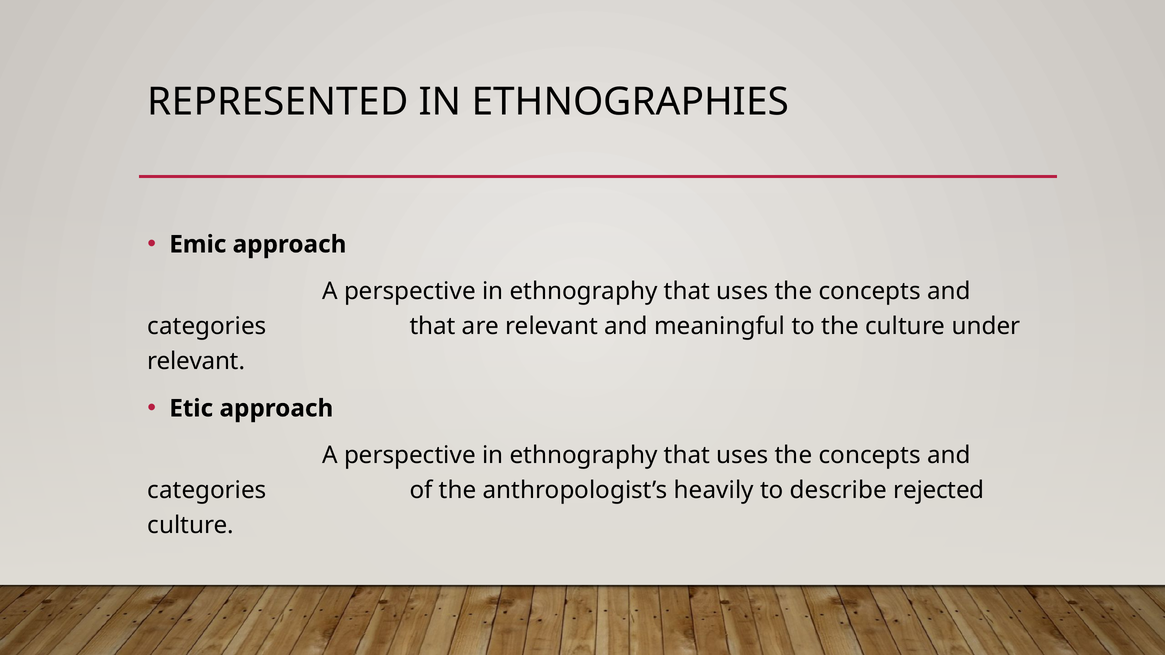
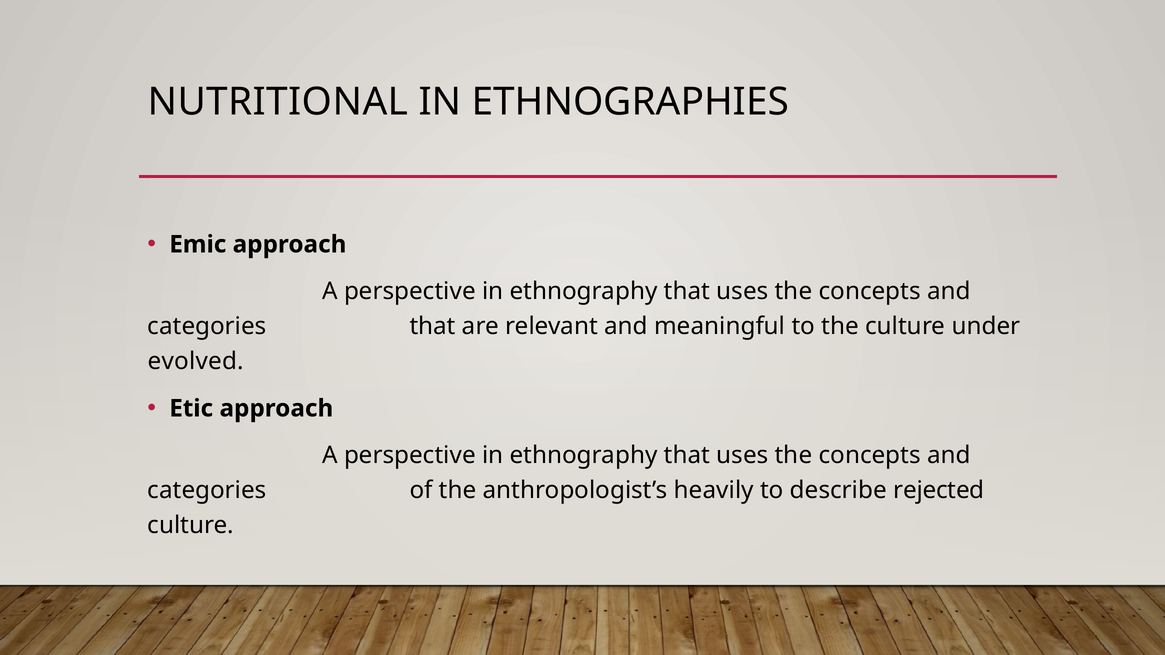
REPRESENTED: REPRESENTED -> NUTRITIONAL (278, 102)
relevant: relevant -> evolved (196, 362)
